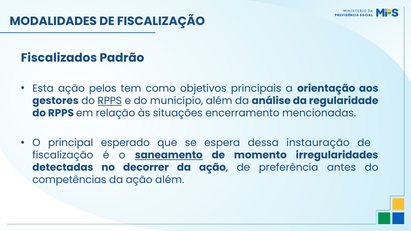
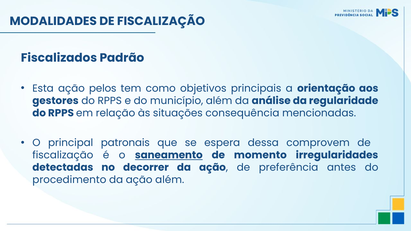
RPPS underline: present -> none (110, 101)
encerramento: encerramento -> consequência (242, 113)
esperado: esperado -> patronais (125, 143)
instauração: instauração -> comprovem (318, 143)
competências: competências -> procedimento (69, 180)
